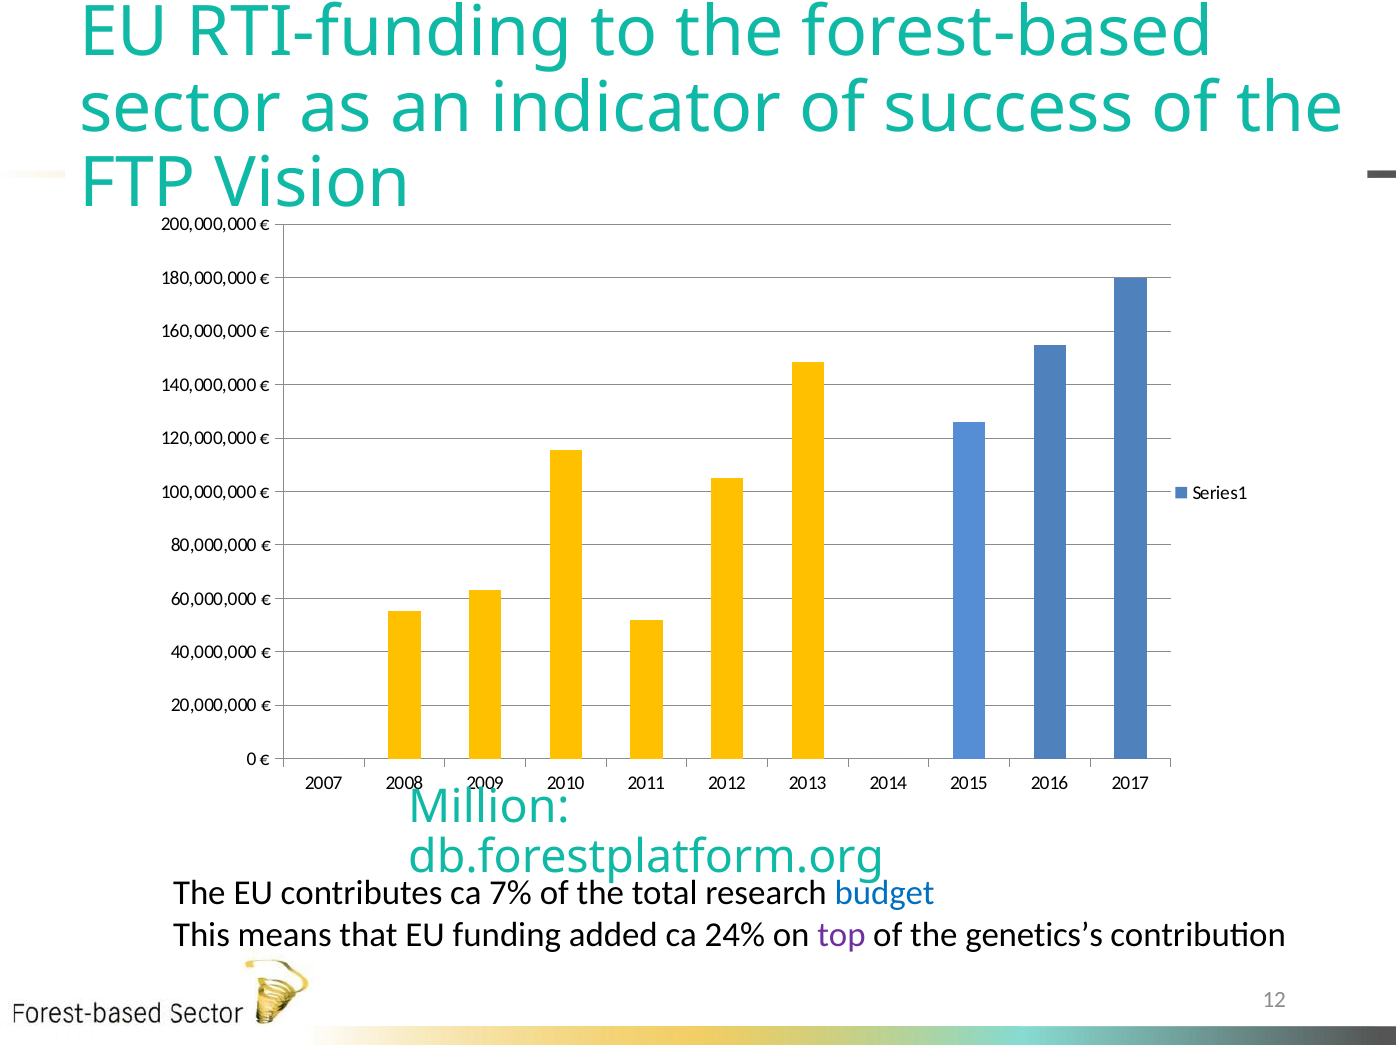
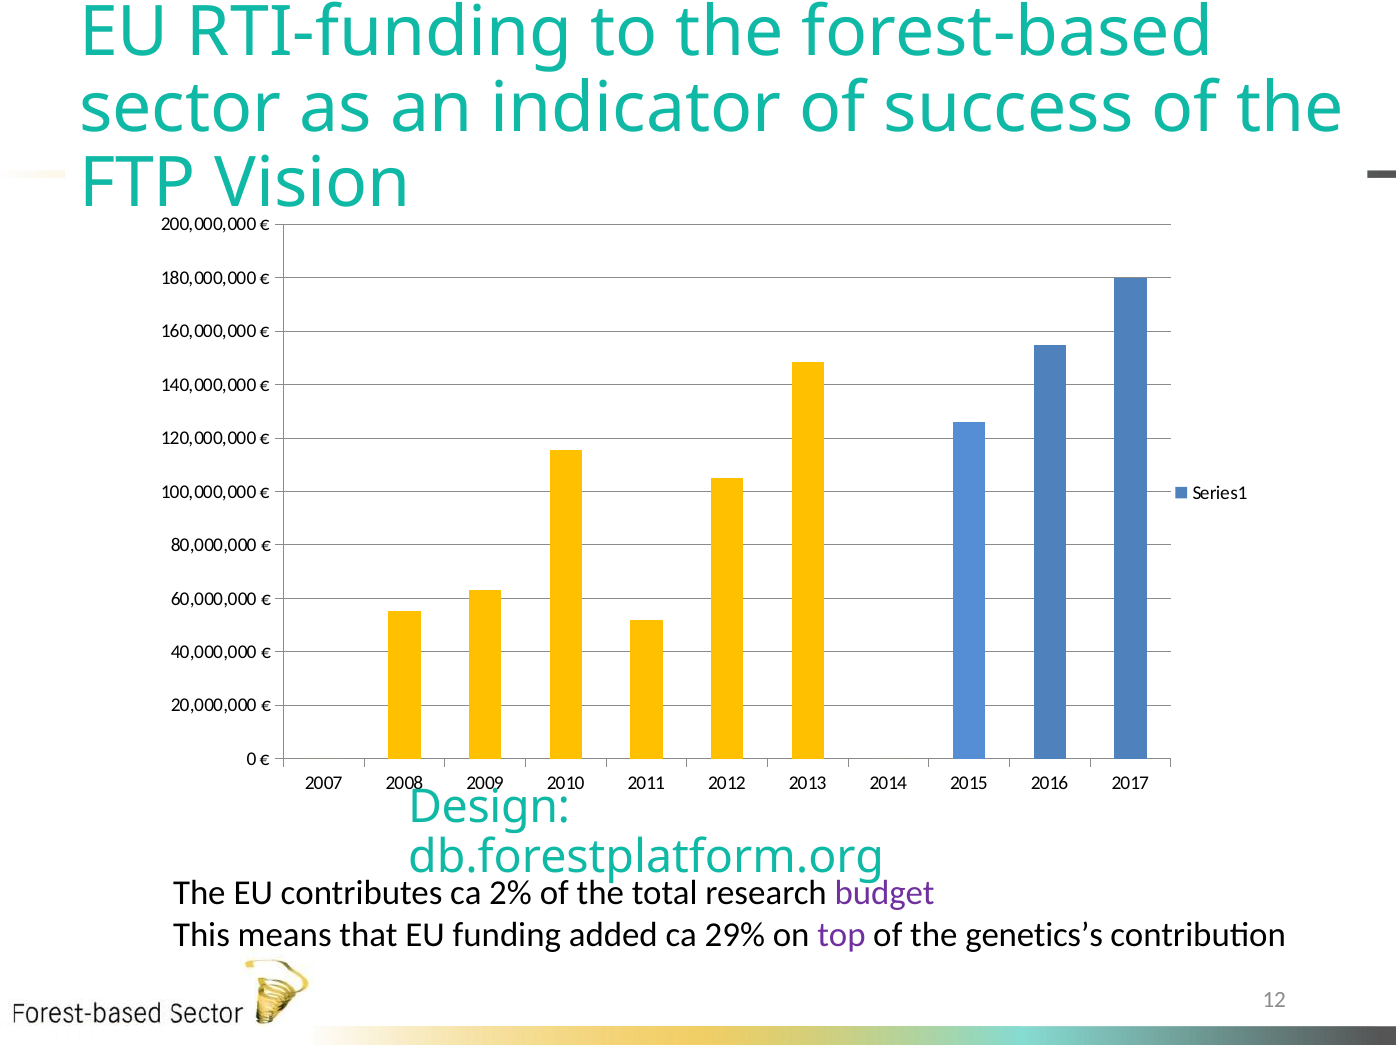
Million: Million -> Design (489, 807)
7%: 7% -> 2% (510, 893)
budget colour: blue -> purple (885, 893)
24%: 24% -> 29% (735, 935)
